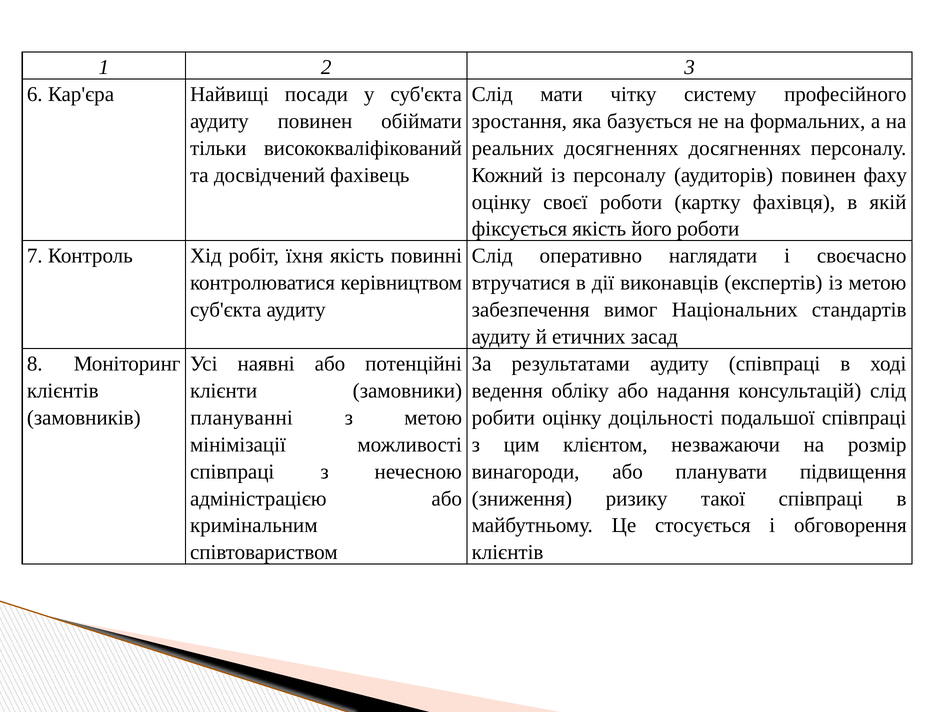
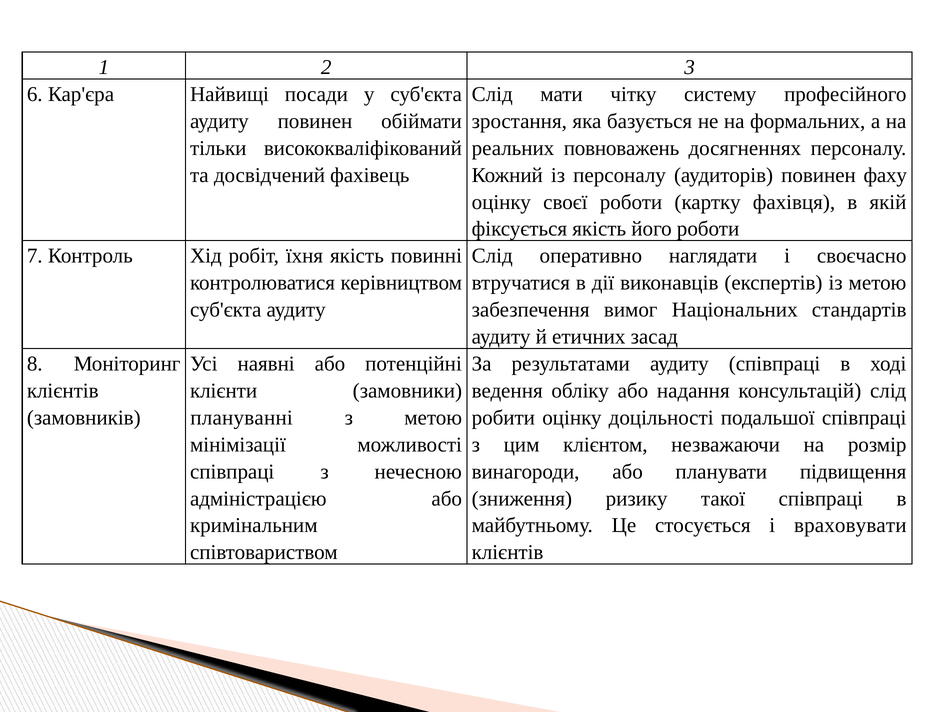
реальних досягненнях: досягненнях -> повноважень (622, 148)
обговорення: обговорення -> враховувати (850, 525)
